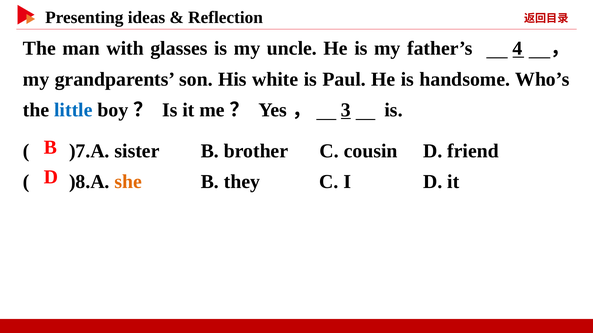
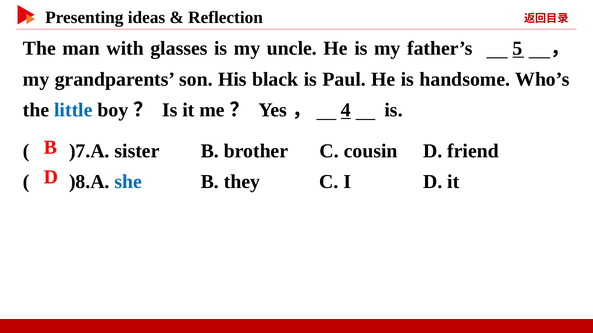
4: 4 -> 5 (517, 48)
white: white -> black (275, 79)
3: 3 -> 4 (346, 110)
she colour: orange -> blue (128, 182)
